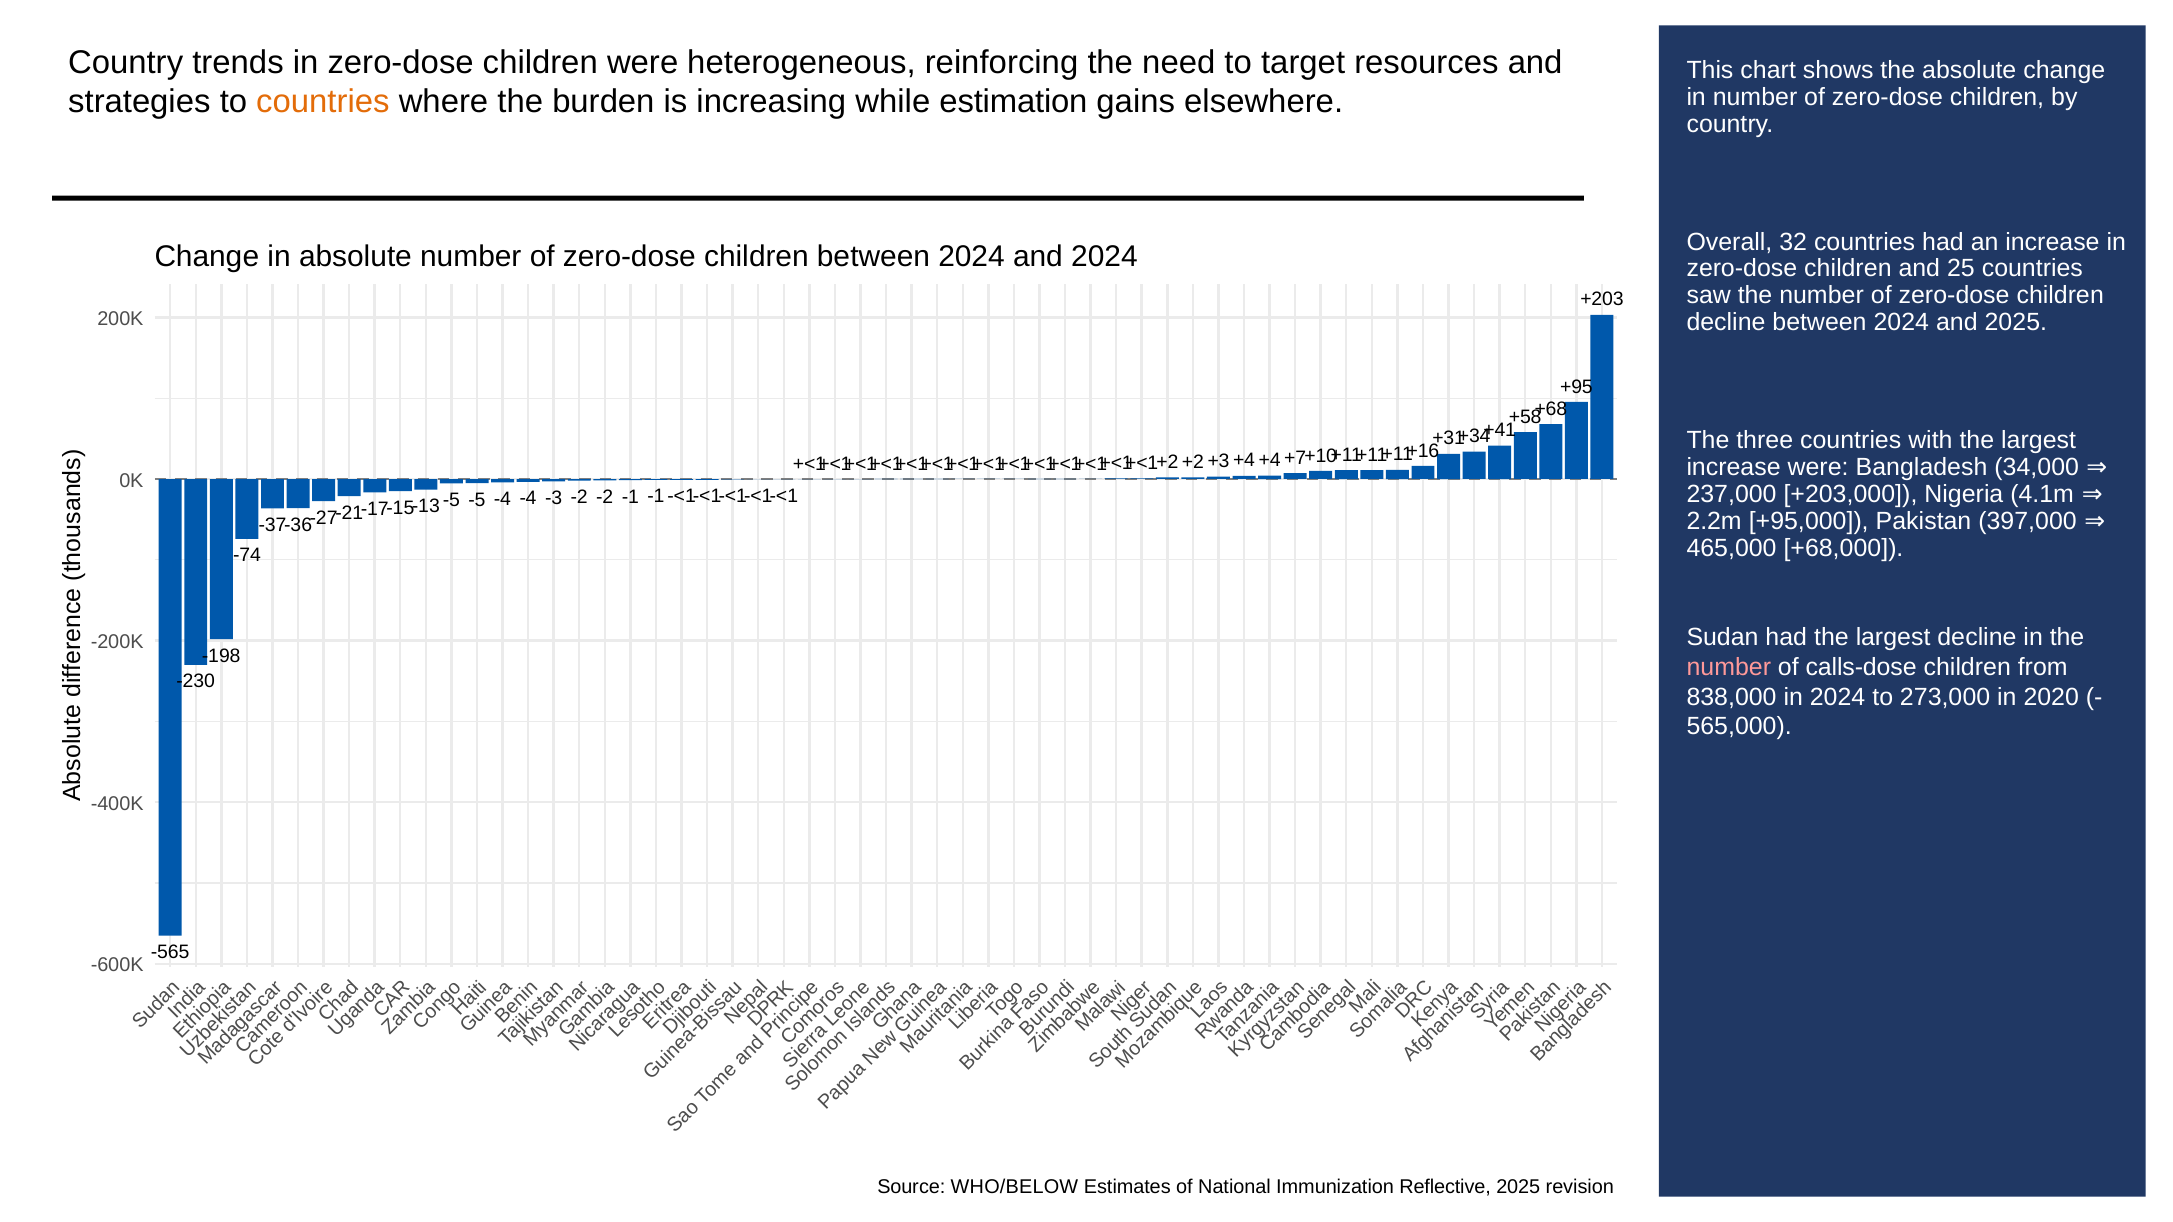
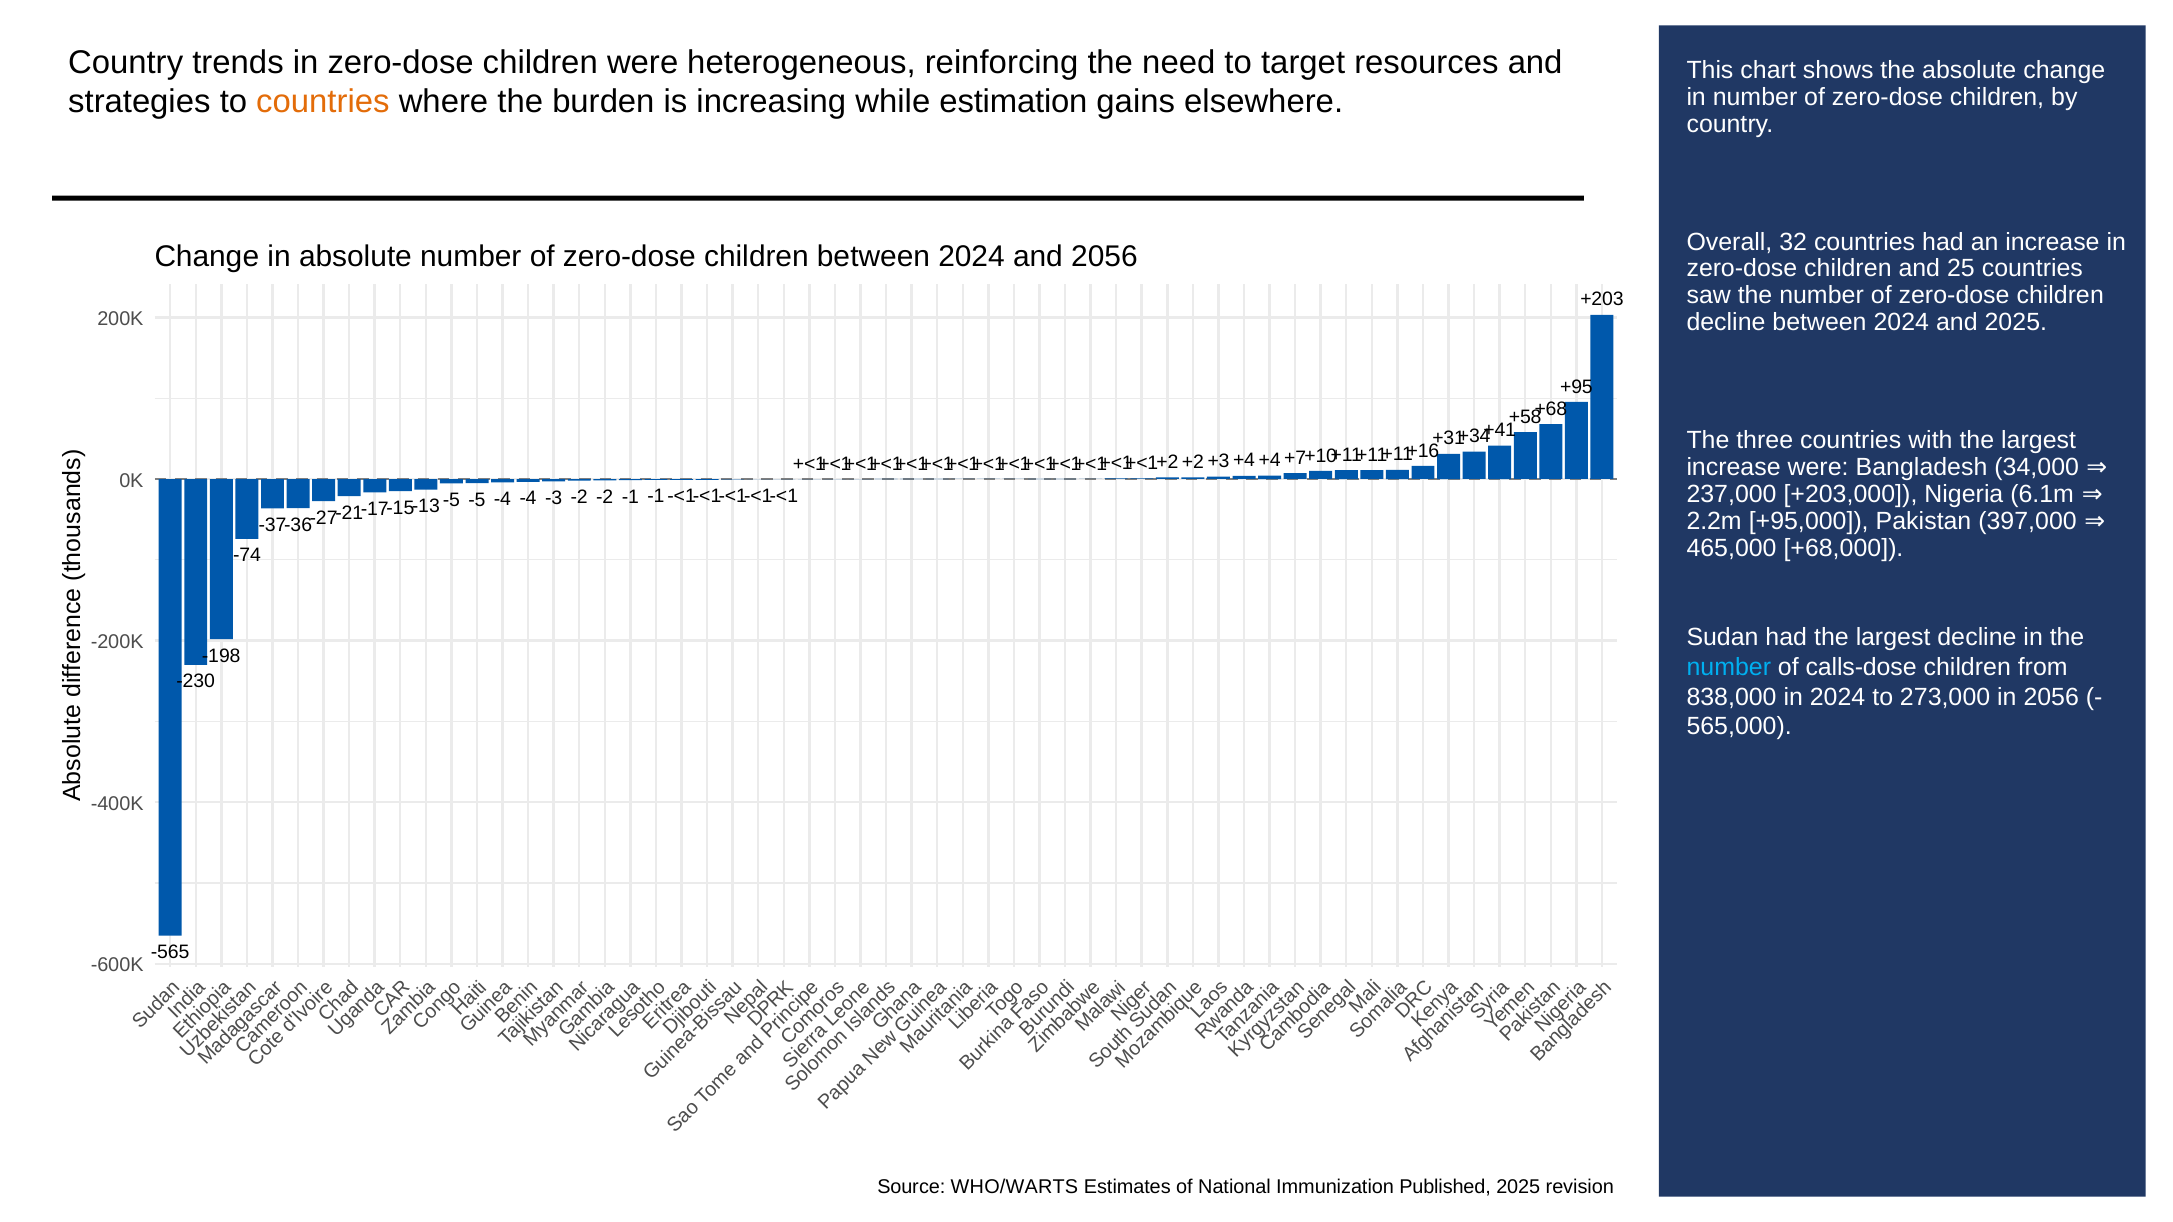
and 2024: 2024 -> 2056 (1104, 257)
4.1m: 4.1m -> 6.1m (2042, 494)
number colour: pink -> light blue (1729, 667)
in 2020: 2020 -> 2056 (2051, 697)
WHO/BELOW: WHO/BELOW -> WHO/WARTS (1014, 1187)
Reflective: Reflective -> Published (1445, 1187)
